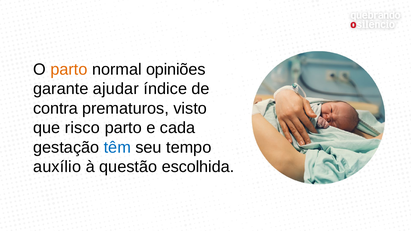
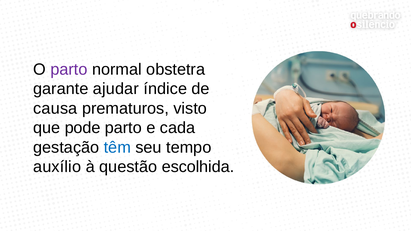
parto colour: orange -> purple (69, 69)
opiniões: opiniões -> obstetra (176, 69)
contra: contra -> causa (55, 108)
risco: risco -> pode (83, 128)
